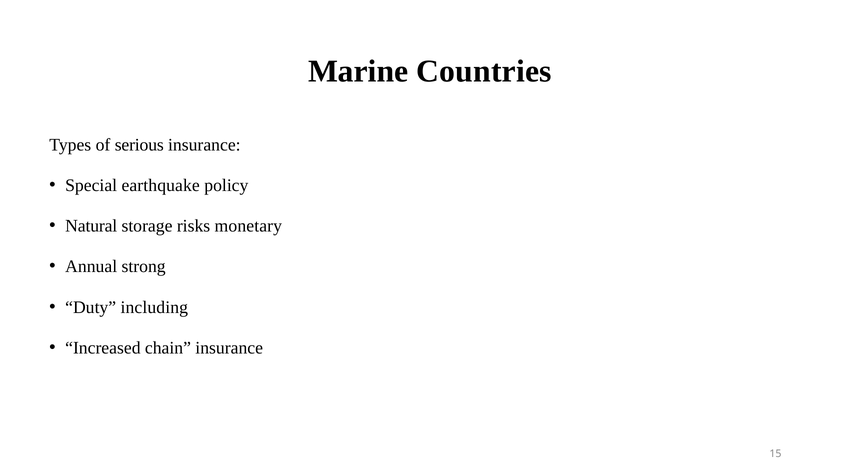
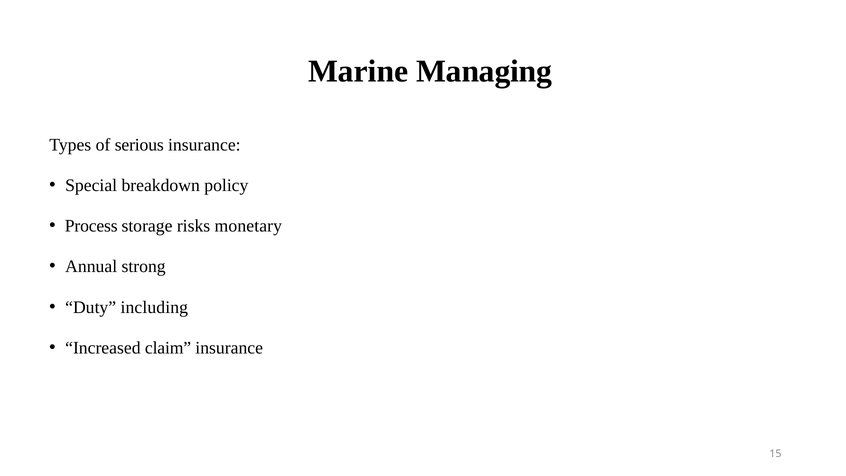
Countries: Countries -> Managing (484, 71)
earthquake: earthquake -> breakdown (161, 185)
Natural: Natural -> Process (91, 226)
chain: chain -> claim (168, 348)
